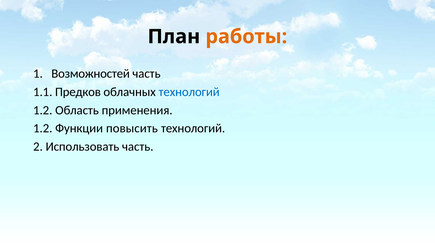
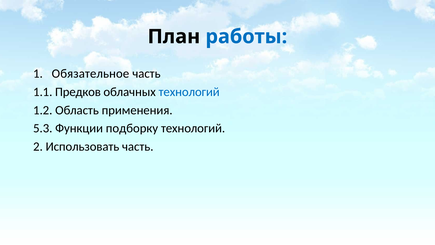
работы colour: orange -> blue (246, 37)
Возможностей: Возможностей -> Обязательное (90, 74)
1.2: 1.2 -> 5.3 (43, 128)
повысить: повысить -> подборку (132, 128)
